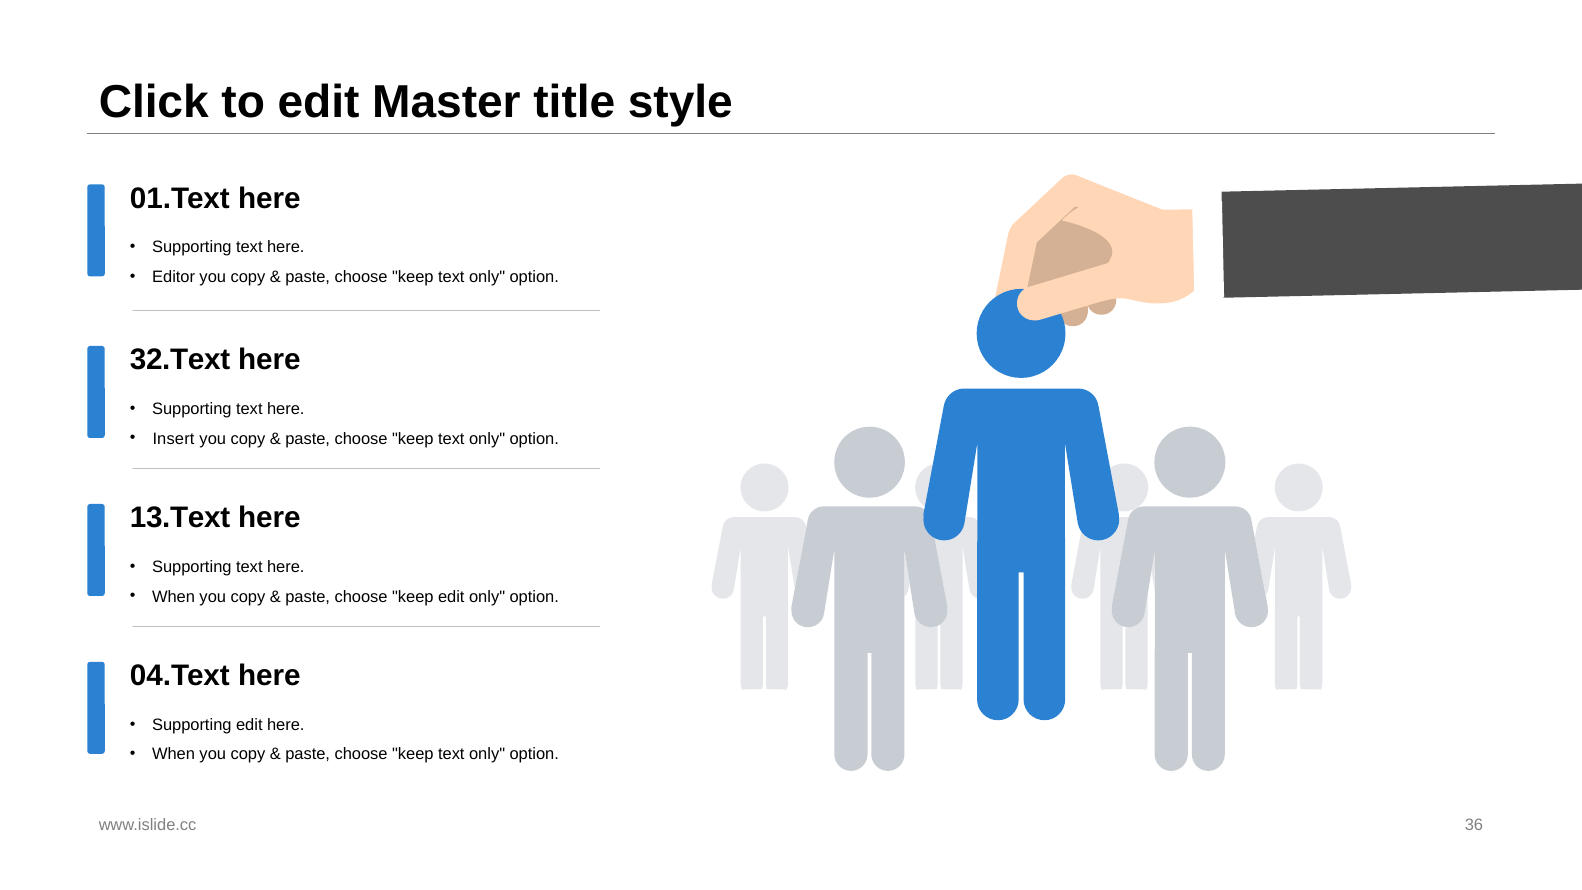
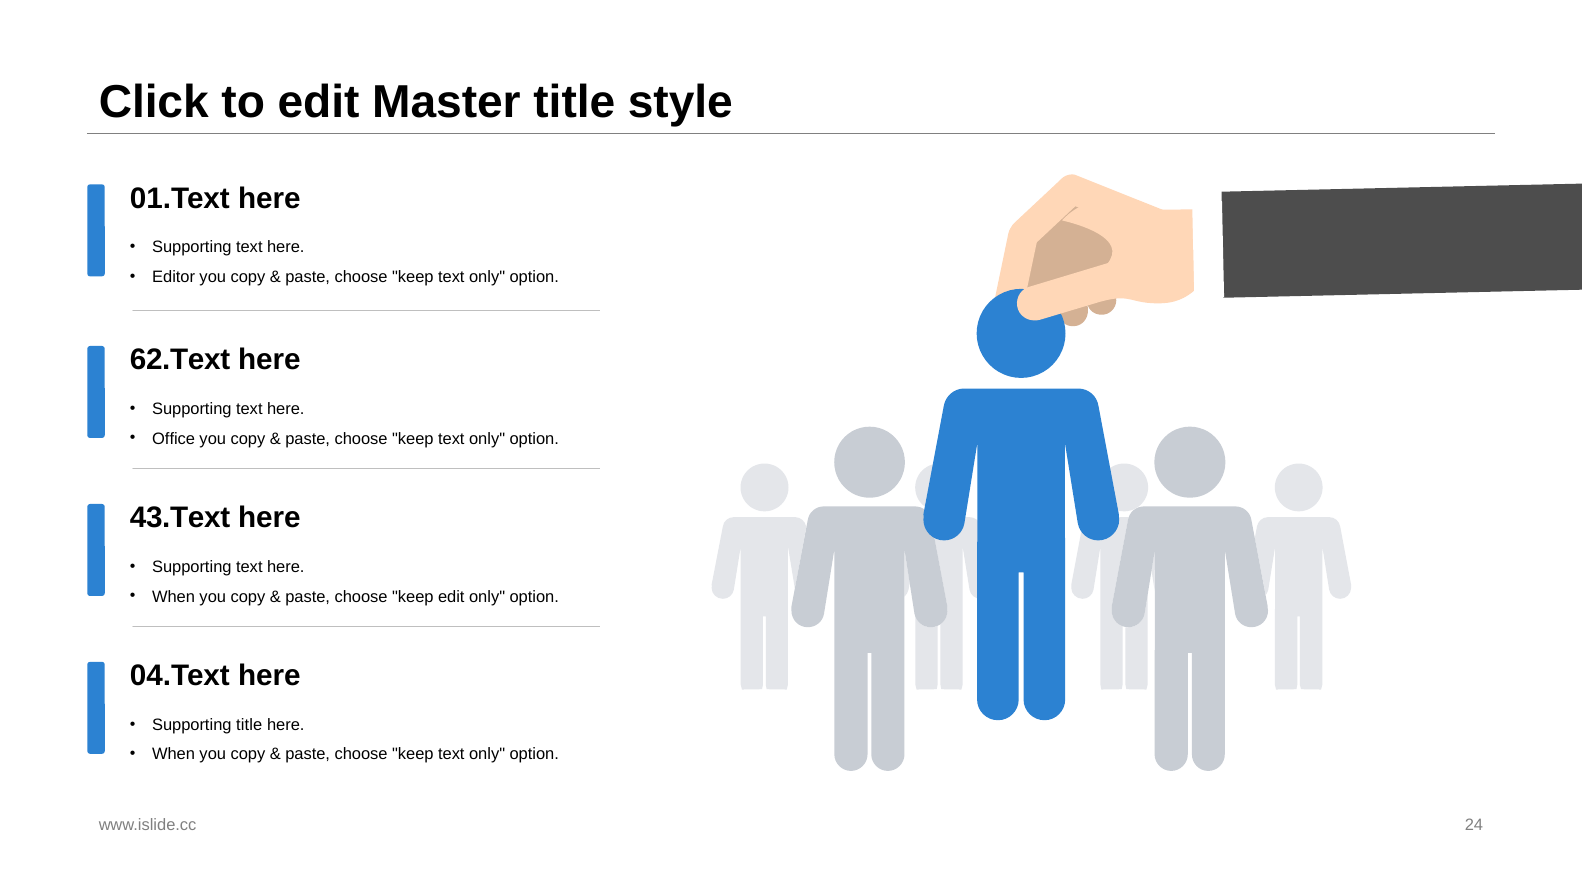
32.Text: 32.Text -> 62.Text (180, 360)
Insert: Insert -> Office (174, 439)
13.Text: 13.Text -> 43.Text (180, 518)
Supporting edit: edit -> title (249, 725)
36: 36 -> 24 (1474, 825)
